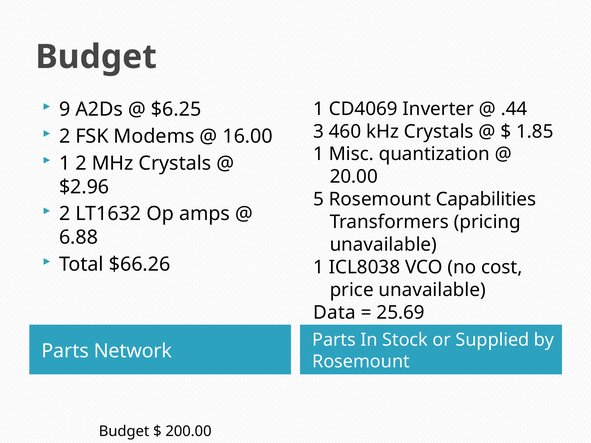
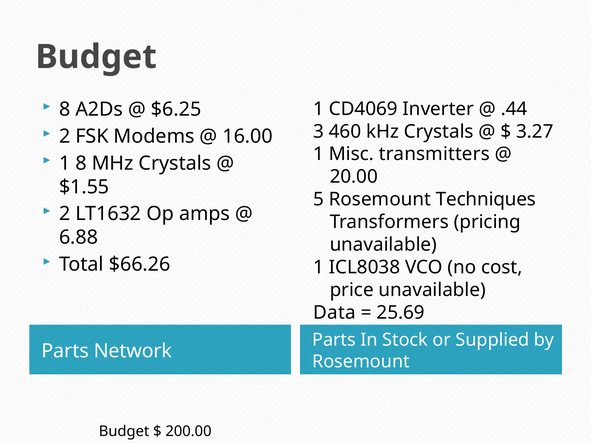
9: 9 -> 8 (65, 109)
1.85: 1.85 -> 3.27 (535, 132)
quantization: quantization -> transmitters (434, 154)
1 2: 2 -> 8 (81, 163)
$2.96: $2.96 -> $1.55 (84, 187)
Capabilities: Capabilities -> Techniques (486, 199)
